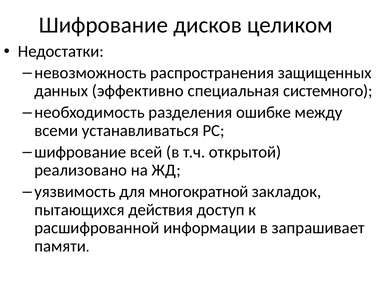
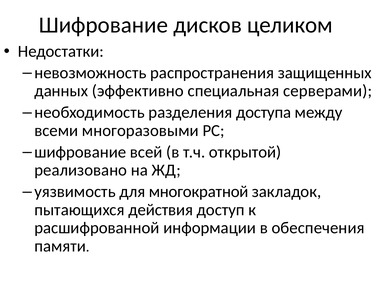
системного: системного -> серверами (328, 91)
ошибке: ошибке -> доступа (264, 112)
устанавливаться: устанавливаться -> многоразовыми (140, 130)
запрашивает: запрашивает -> обеспечения (318, 228)
